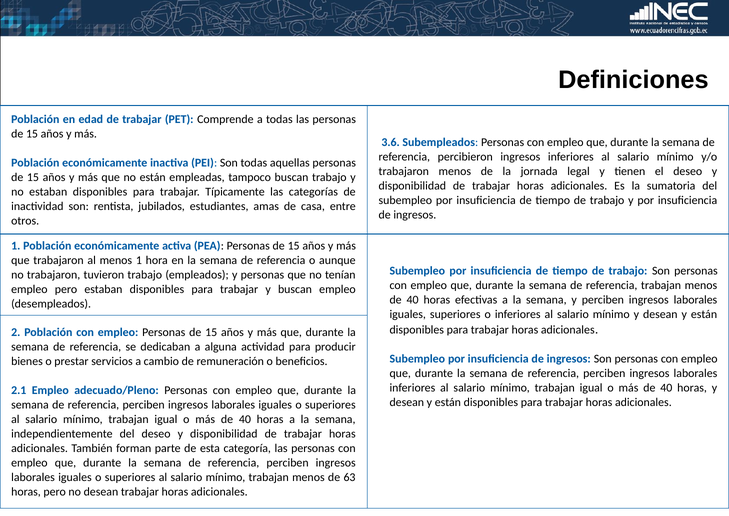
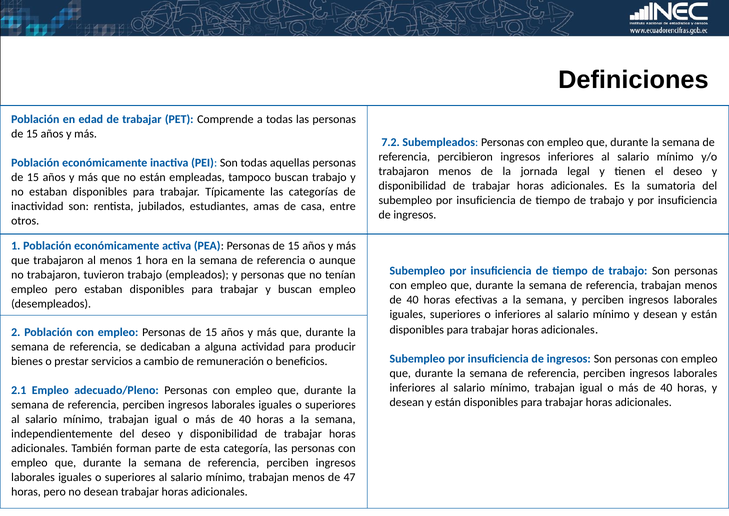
3.6: 3.6 -> 7.2 (391, 142)
63: 63 -> 47 (350, 477)
